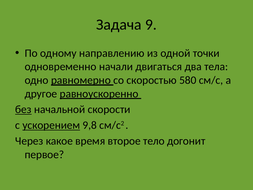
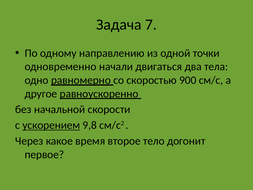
9: 9 -> 7 (151, 24)
580: 580 -> 900 (188, 80)
без underline: present -> none (23, 109)
